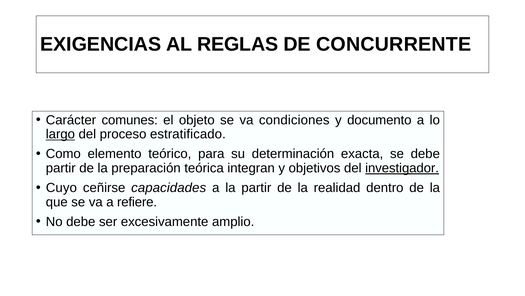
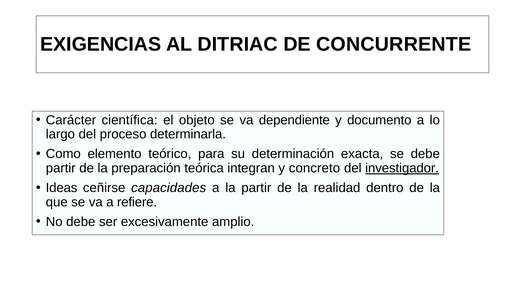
REGLAS: REGLAS -> DITRIAC (238, 44)
comunes: comunes -> científica (130, 120)
condiciones: condiciones -> dependiente (294, 120)
largo underline: present -> none (60, 134)
estratificado: estratificado -> determinarla (188, 134)
objetivos: objetivos -> concreto (314, 168)
Cuyo: Cuyo -> Ideas (62, 187)
